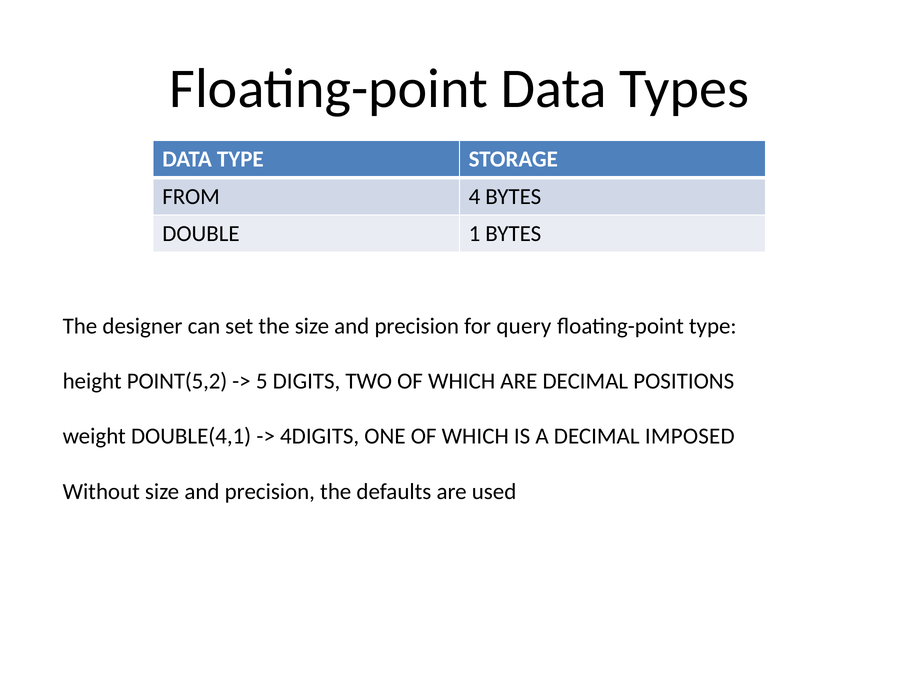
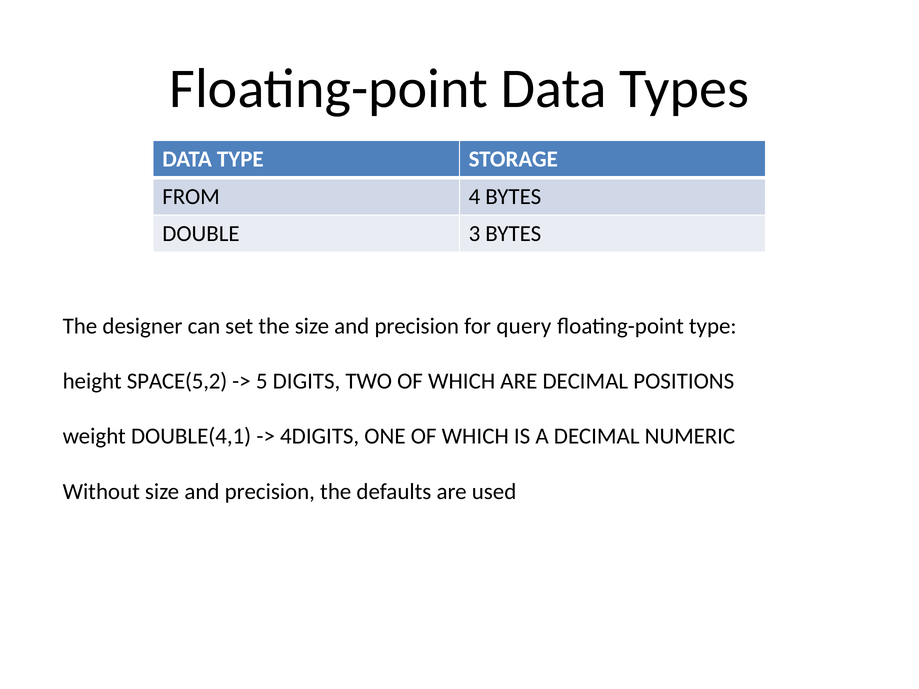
1: 1 -> 3 (474, 234)
POINT(5,2: POINT(5,2 -> SPACE(5,2 (177, 381)
IMPOSED: IMPOSED -> NUMERIC (690, 437)
